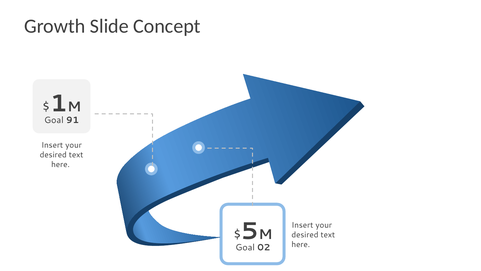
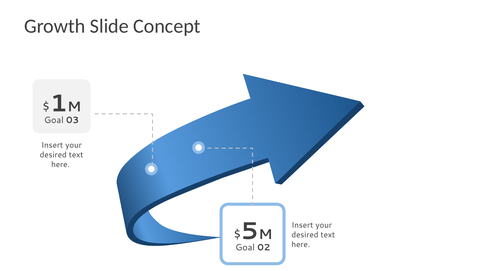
91: 91 -> 03 (73, 120)
